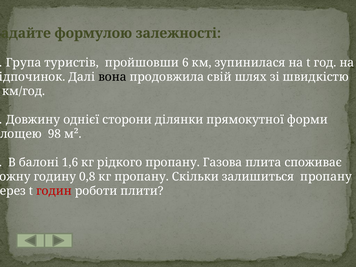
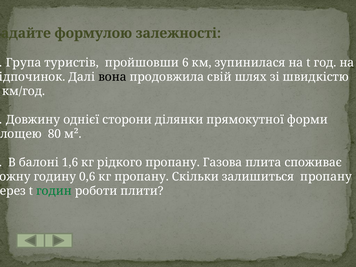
98: 98 -> 80 (55, 134)
0,8: 0,8 -> 0,6 (87, 177)
годин colour: red -> green (54, 191)
